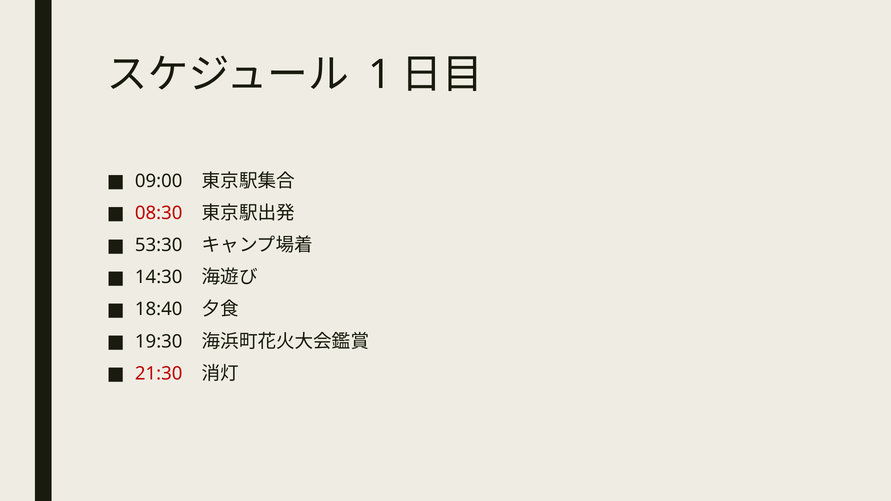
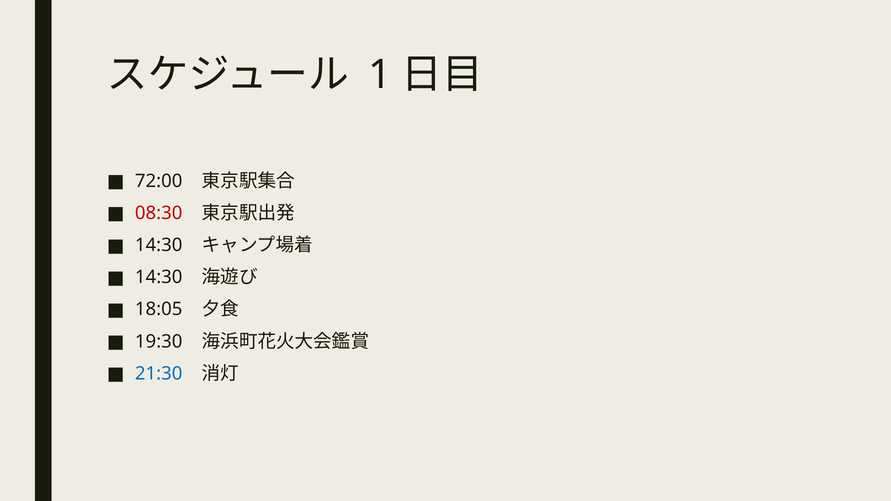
09:00: 09:00 -> 72:00 (159, 181)
53:30: 53:30 -> 14:30 (159, 245)
18:40: 18:40 -> 18:05 (159, 309)
21:30 colour: red -> blue (159, 374)
